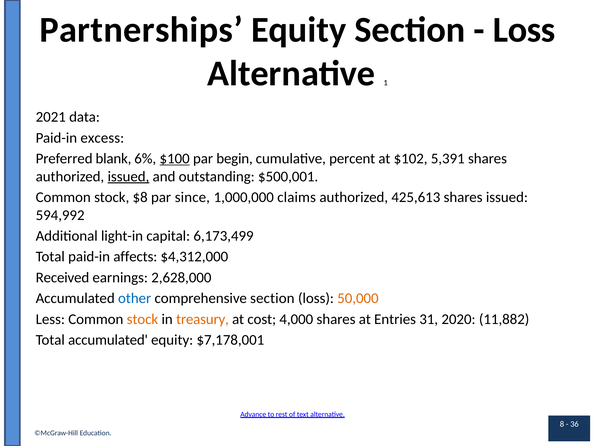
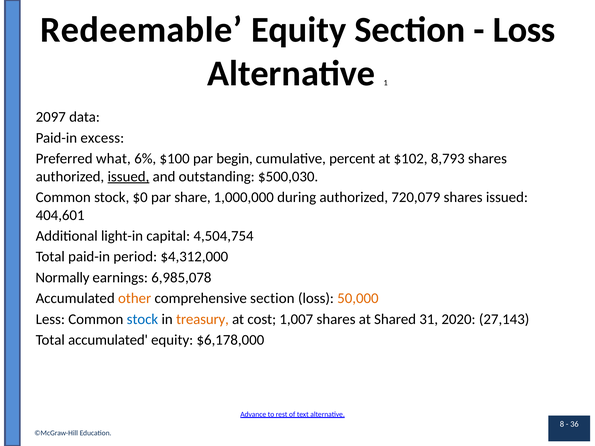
Partnerships: Partnerships -> Redeemable (141, 30)
2021: 2021 -> 2097 (51, 117)
blank: blank -> what (113, 159)
$100 underline: present -> none (175, 159)
5,391: 5,391 -> 8,793 (448, 159)
$500,001: $500,001 -> $500,030 (288, 177)
$8: $8 -> $0 (140, 197)
since: since -> share (193, 197)
claims: claims -> during (297, 197)
425,613: 425,613 -> 720,079 (416, 197)
594,992: 594,992 -> 404,601 (60, 215)
6,173,499: 6,173,499 -> 4,504,754 (224, 236)
affects: affects -> period (135, 257)
Received: Received -> Normally (62, 278)
2,628,000: 2,628,000 -> 6,985,078 (181, 278)
other colour: blue -> orange (135, 299)
stock colour: orange -> blue (142, 319)
4,000: 4,000 -> 1,007 (296, 319)
Entries: Entries -> Shared (395, 319)
11,882: 11,882 -> 27,143 (504, 319)
$7,178,001: $7,178,001 -> $6,178,000 (230, 340)
